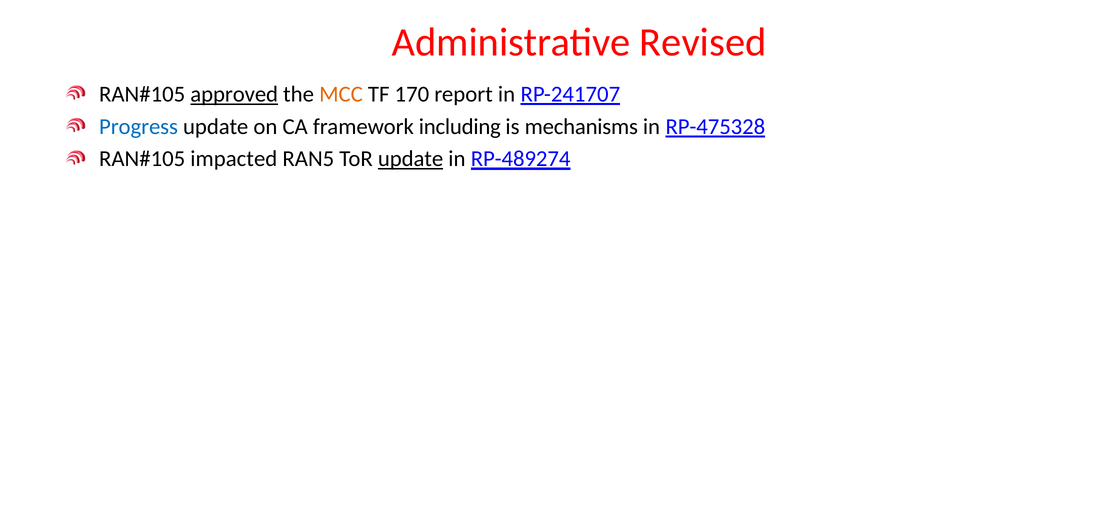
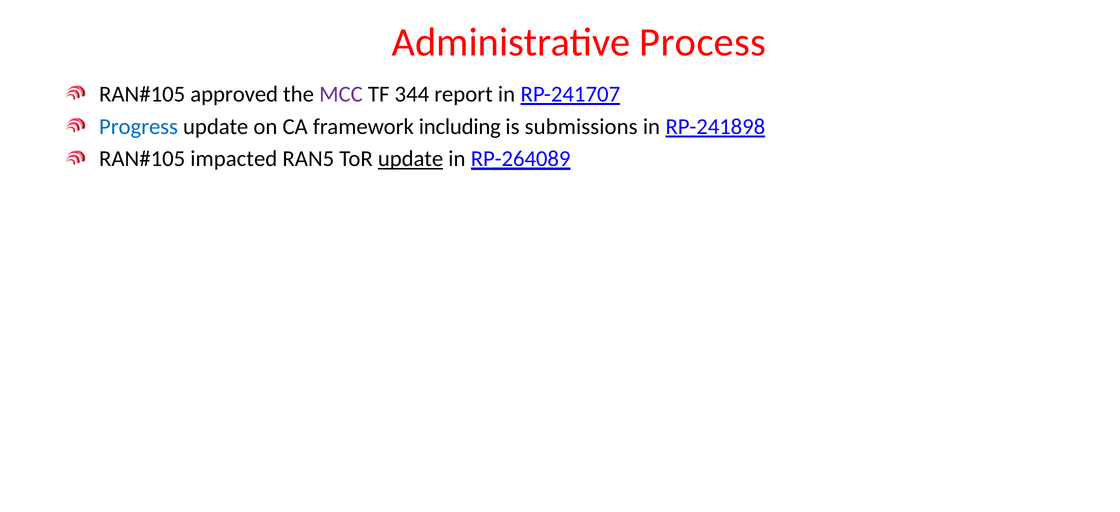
Revised: Revised -> Process (703, 43)
approved underline: present -> none (234, 94)
MCC colour: orange -> purple (341, 94)
170: 170 -> 344 (412, 94)
mechanisms: mechanisms -> submissions (581, 127)
RP-475328: RP-475328 -> RP-241898 (715, 127)
RP-489274: RP-489274 -> RP-264089 (521, 159)
